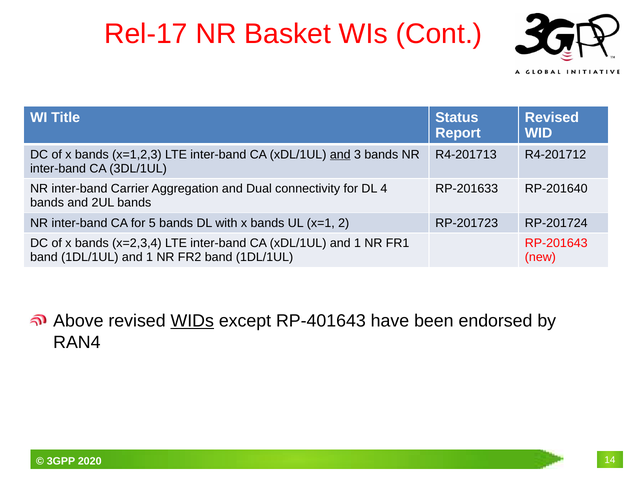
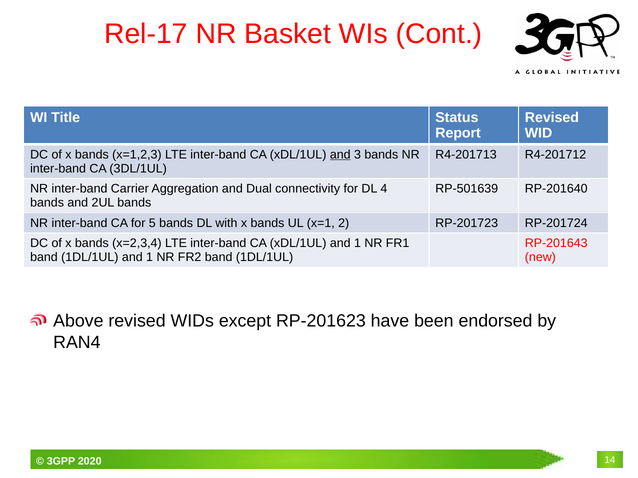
RP-201633: RP-201633 -> RP-501639 (467, 189)
WIDs underline: present -> none (192, 321)
RP‑401643: RP‑401643 -> RP‑201623 (321, 321)
